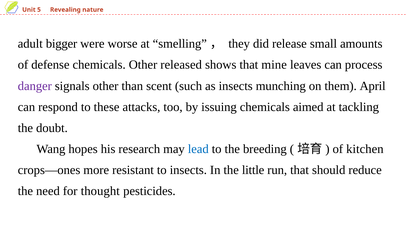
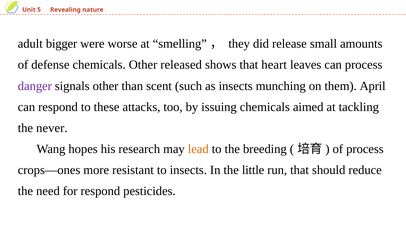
mine: mine -> heart (274, 65)
doubt: doubt -> never (52, 128)
lead colour: blue -> orange (198, 149)
of kitchen: kitchen -> process (365, 149)
for thought: thought -> respond (100, 191)
